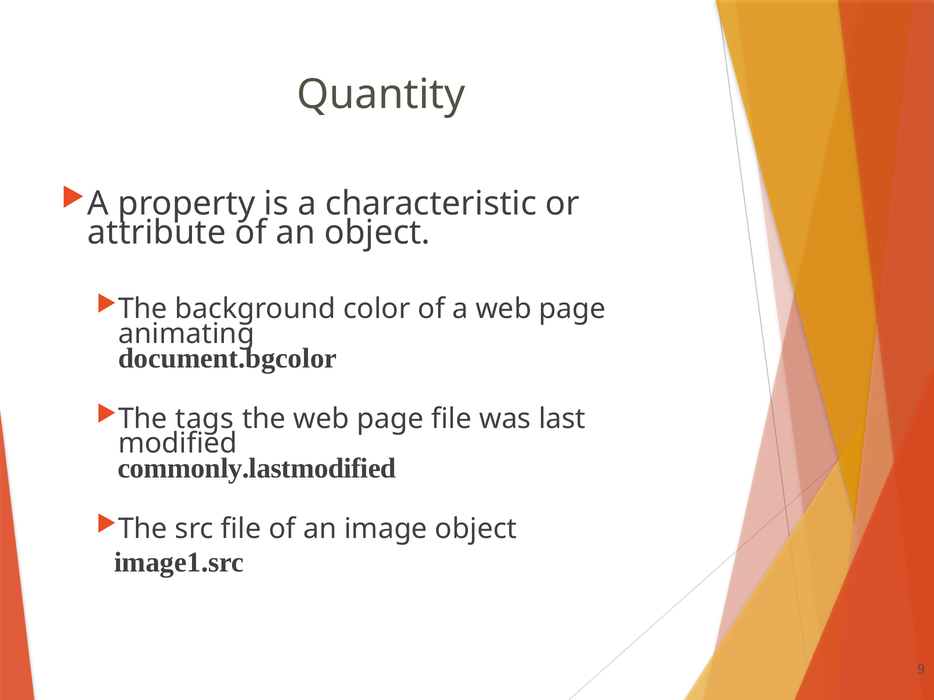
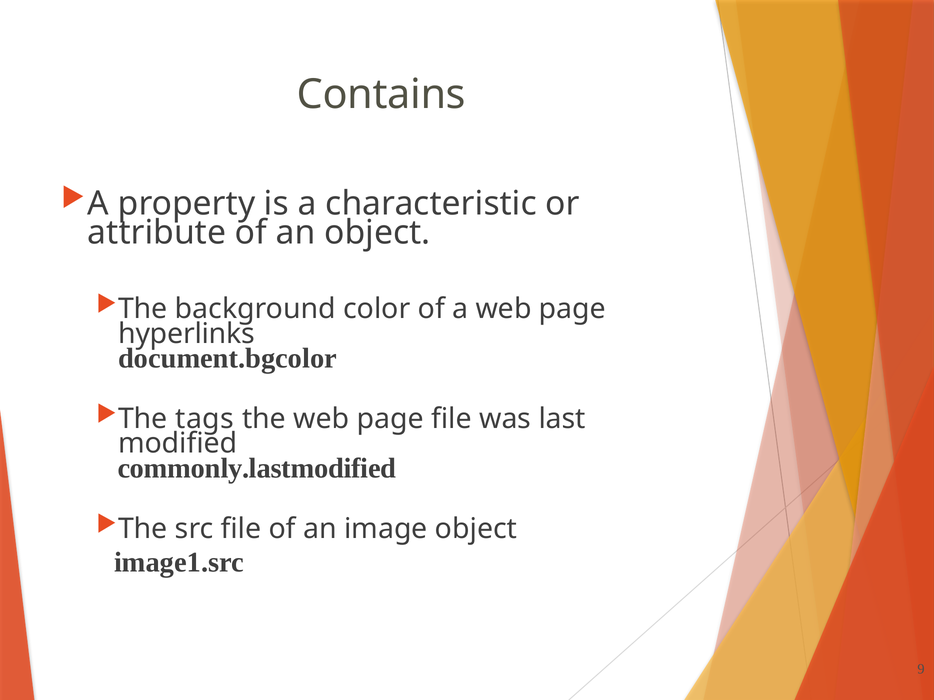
Quantity: Quantity -> Contains (381, 95)
animating: animating -> hyperlinks (187, 334)
